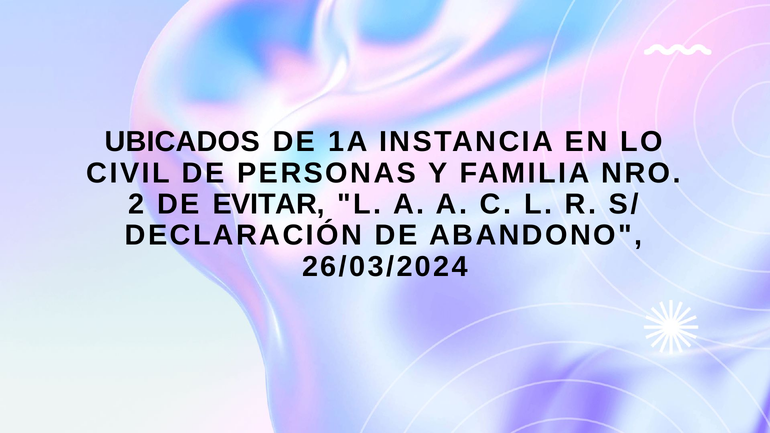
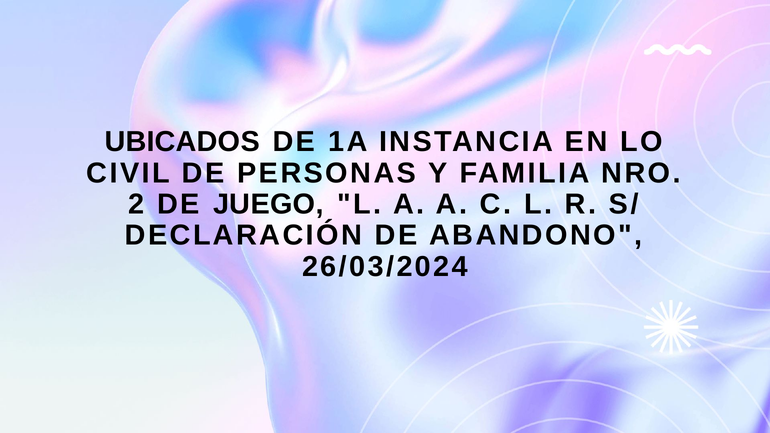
EVITAR: EVITAR -> JUEGO (268, 204)
